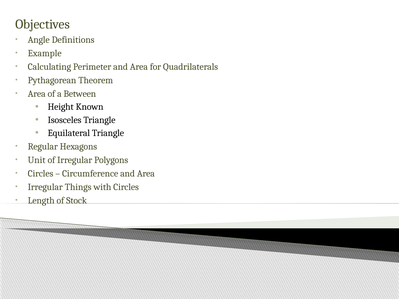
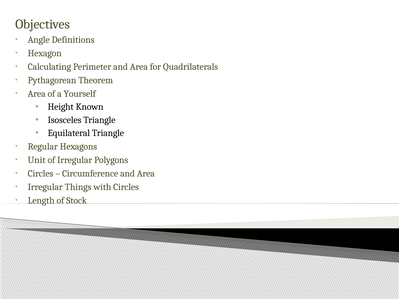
Example: Example -> Hexagon (45, 53)
Between: Between -> Yourself (80, 94)
